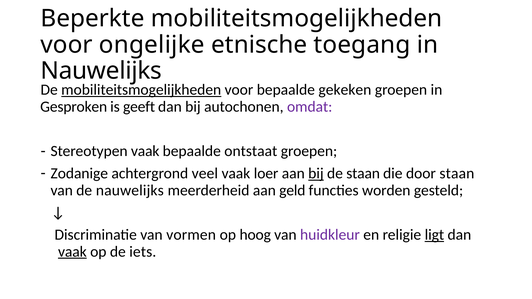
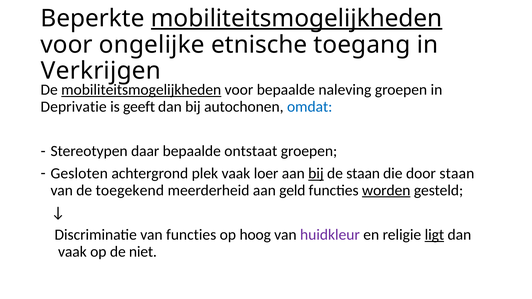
mobiliteitsmogelijkheden underline: none -> present (297, 18)
Nauwelijks: Nauwelijks -> Verkrijgen (101, 71)
gekeken: gekeken -> naleving (345, 90)
Gesproken: Gesproken -> Deprivatie (74, 107)
omdat colour: purple -> blue (310, 107)
Stereotypen vaak: vaak -> daar (145, 151)
Zodanige: Zodanige -> Gesloten (79, 174)
veel: veel -> plek (205, 174)
de nauwelijks: nauwelijks -> toegekend (130, 190)
worden underline: none -> present (386, 190)
van vormen: vormen -> functies (191, 235)
vaak underline: present -> none (72, 252)
iets: iets -> niet (143, 252)
